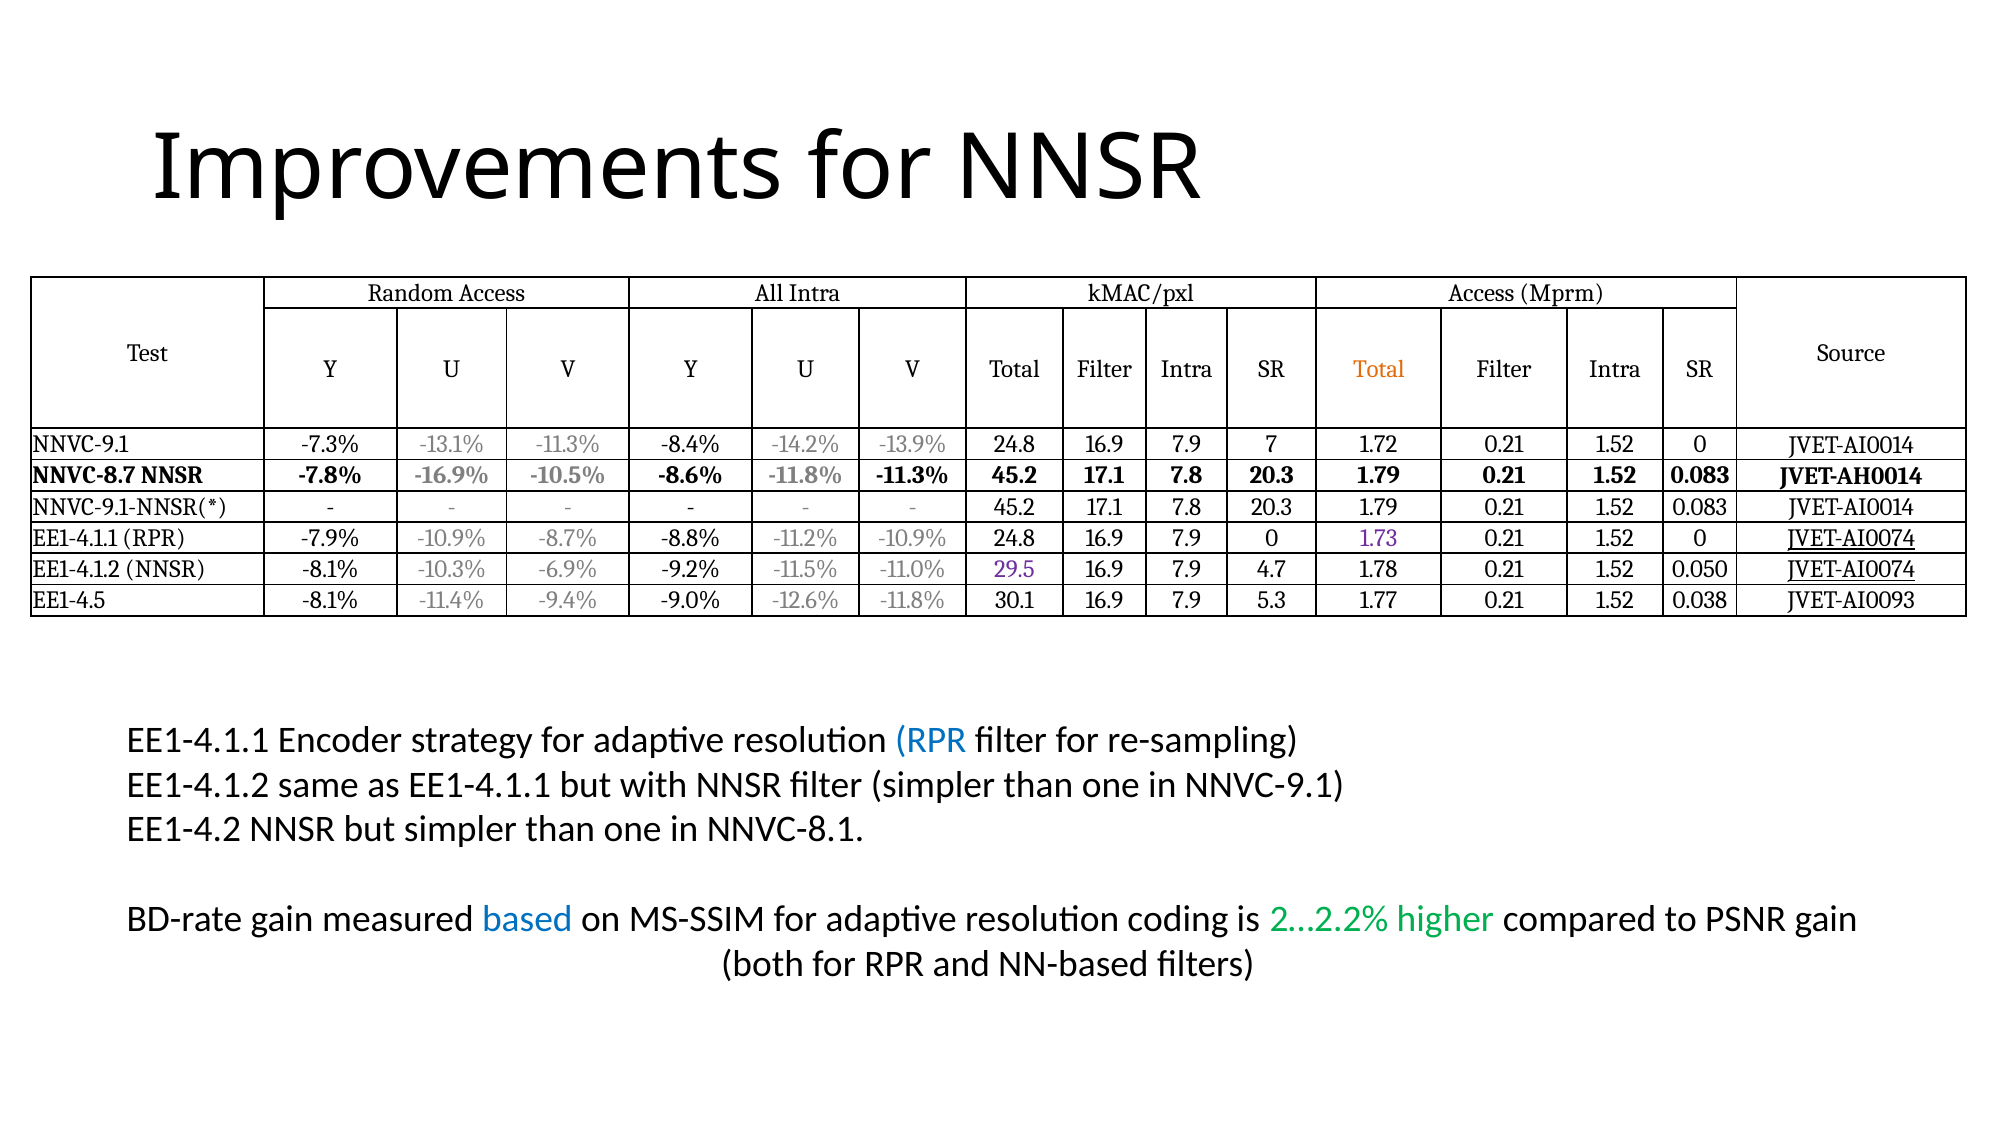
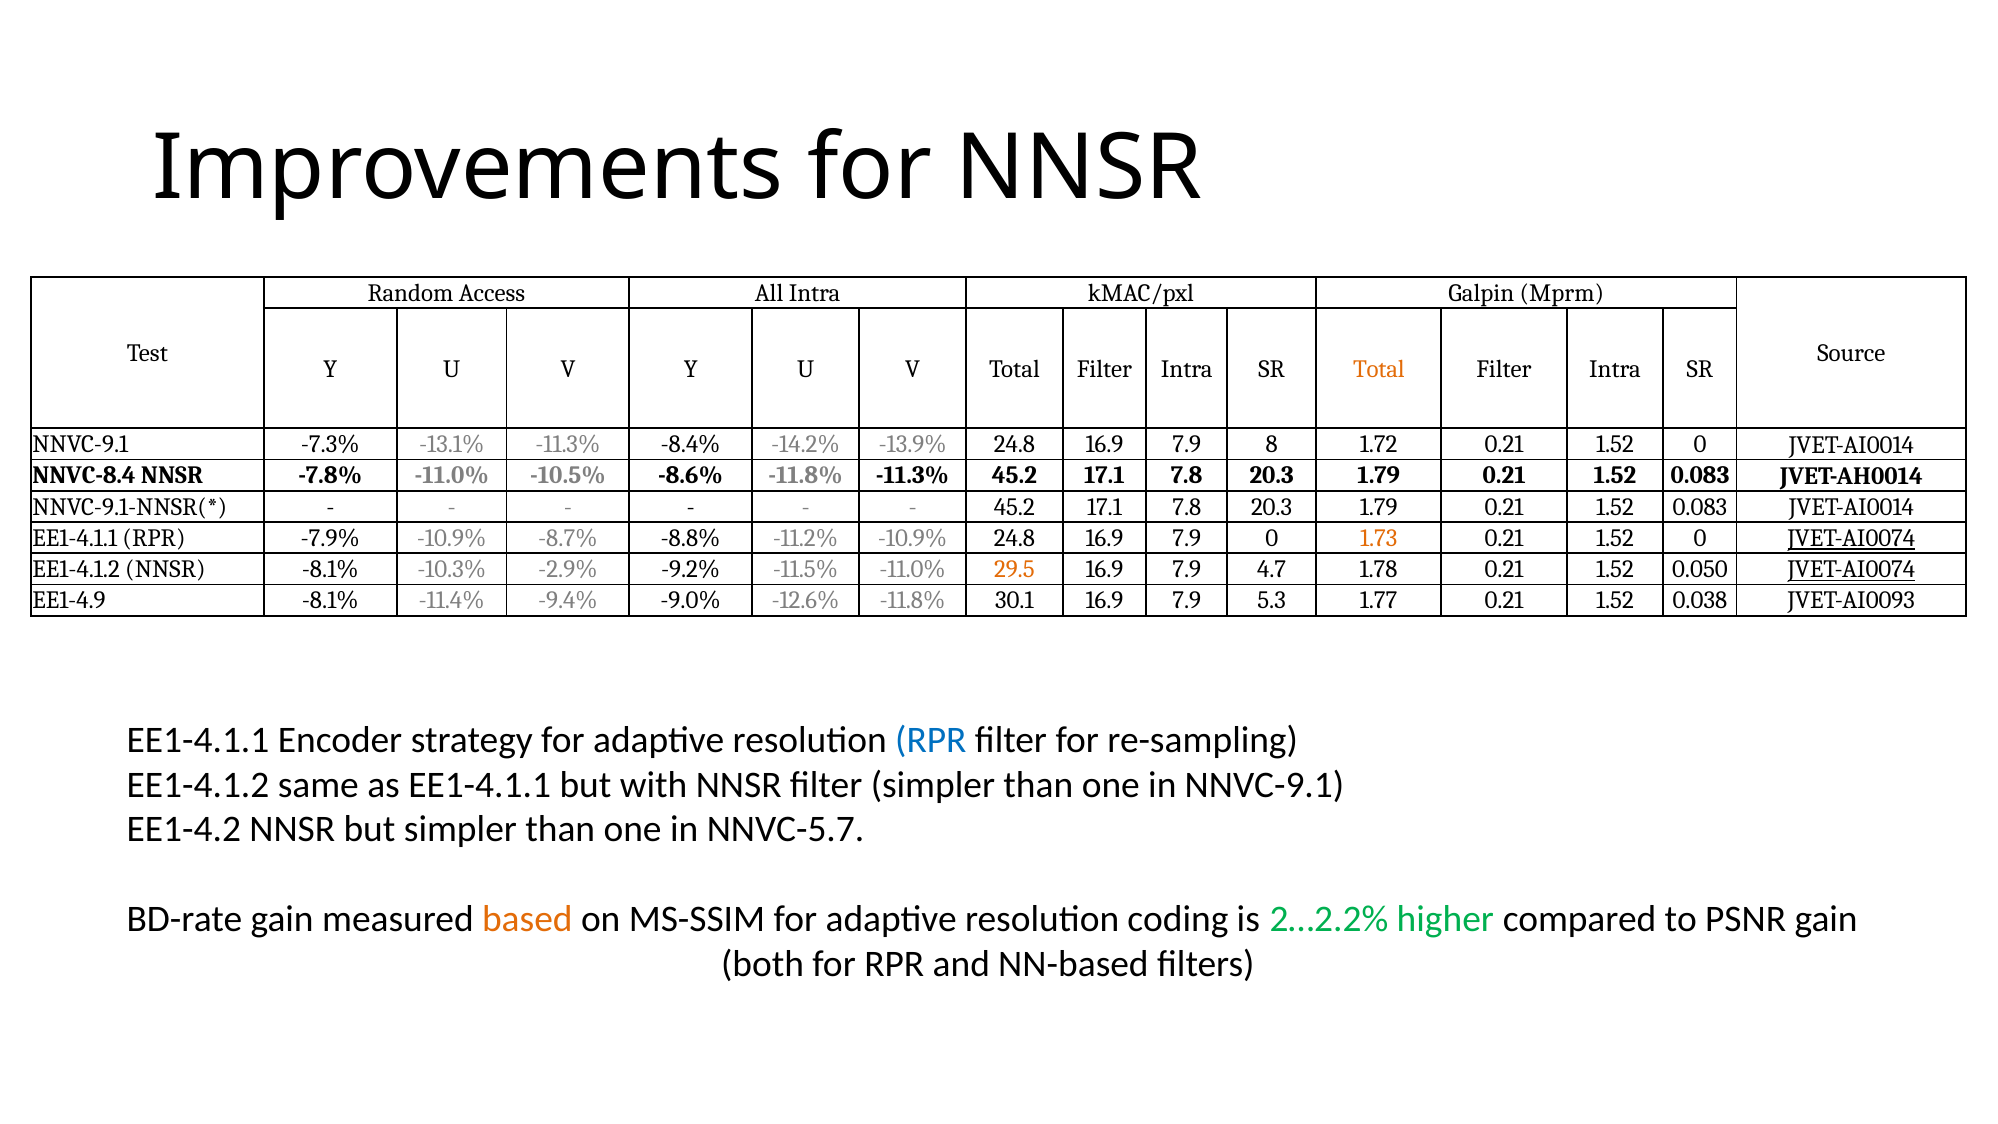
kMAC/pxl Access: Access -> Galpin (1481, 293)
7: 7 -> 8 (1272, 444)
NNVC-8.7: NNVC-8.7 -> NNVC-8.4 (84, 476)
-7.8% -16.9%: -16.9% -> -11.0% (452, 476)
1.73 colour: purple -> orange (1379, 538)
-6.9%: -6.9% -> -2.9% (568, 569)
29.5 colour: purple -> orange (1014, 569)
EE1-4.5: EE1-4.5 -> EE1-4.9 (69, 601)
NNVC-8.1: NNVC-8.1 -> NNVC-5.7 (786, 830)
based colour: blue -> orange (527, 919)
